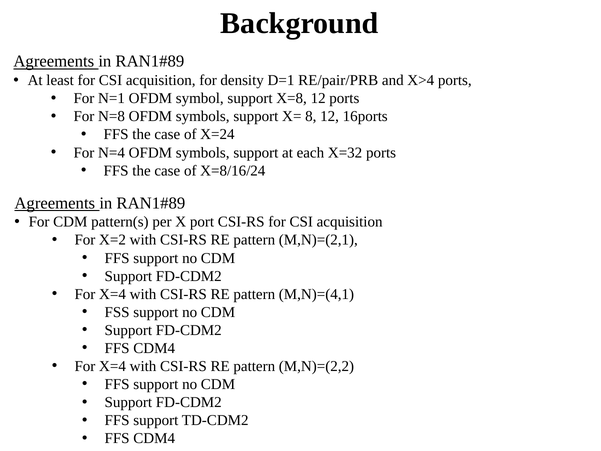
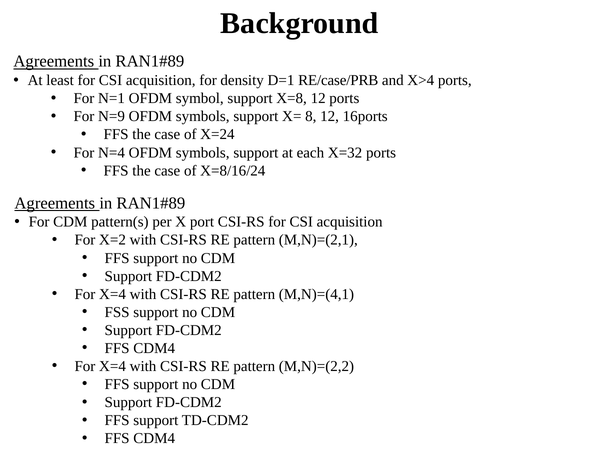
RE/pair/PRB: RE/pair/PRB -> RE/case/PRB (338, 80)
N=8: N=8 -> N=9 (111, 116)
